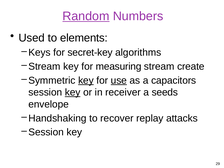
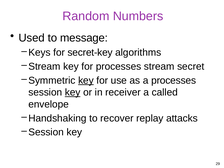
Random underline: present -> none (86, 16)
elements: elements -> message (84, 38)
for measuring: measuring -> processes (119, 66)
create: create -> secret (191, 66)
use underline: present -> none (119, 80)
a capacitors: capacitors -> processes (174, 80)
seeds: seeds -> called (165, 92)
